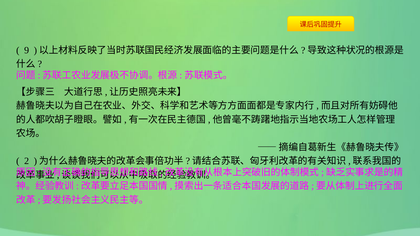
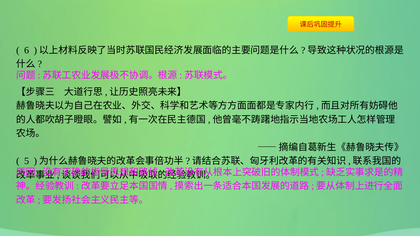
9: 9 -> 6 (27, 50)
2: 2 -> 5 (27, 161)
